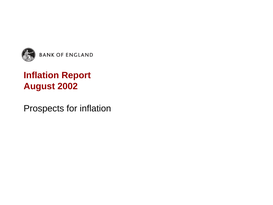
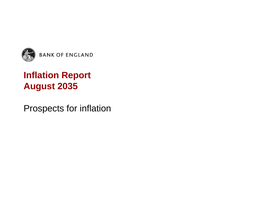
2002: 2002 -> 2035 (68, 86)
